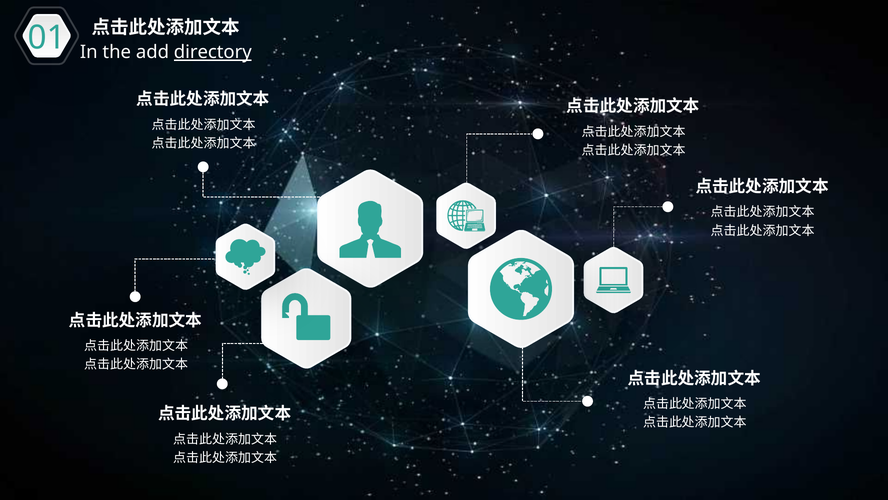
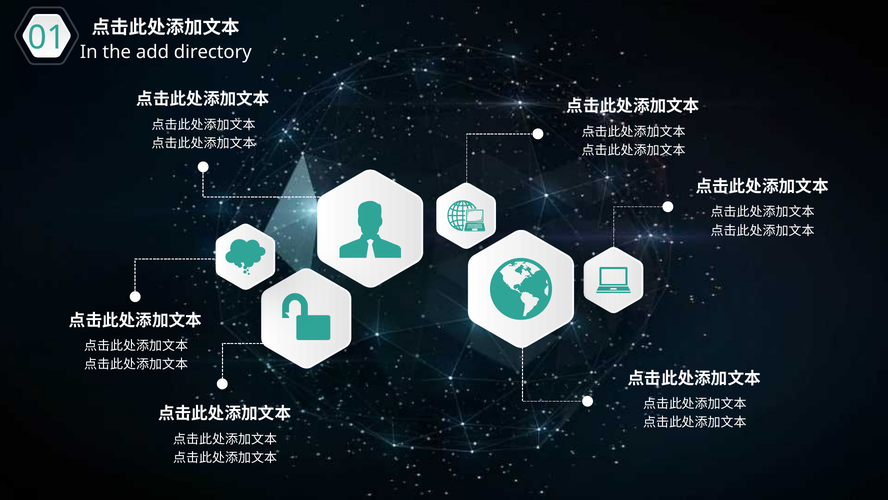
directory underline: present -> none (213, 52)
